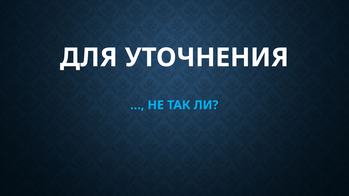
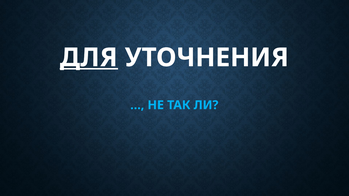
ДЛЯ underline: none -> present (89, 58)
